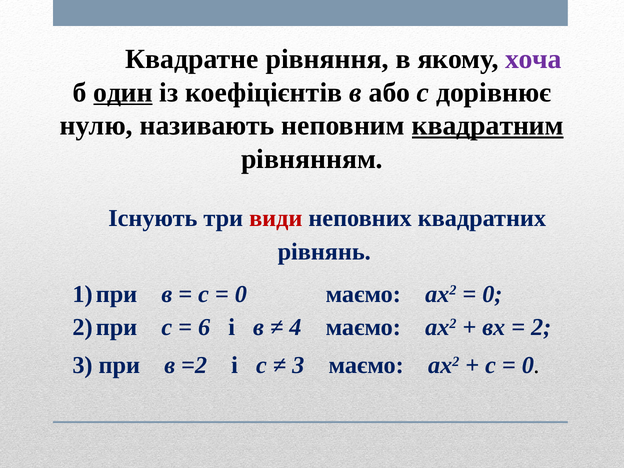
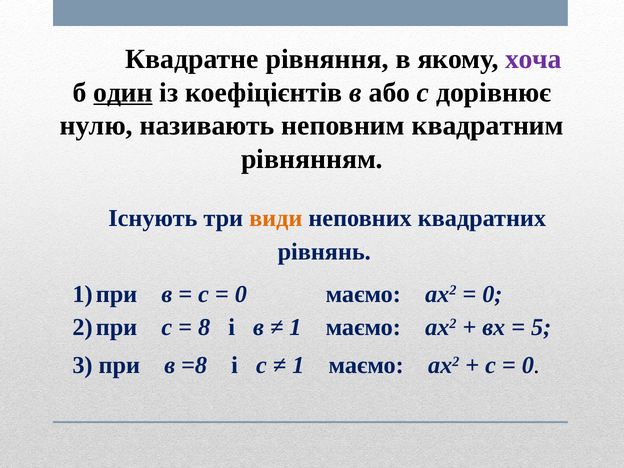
квадратним underline: present -> none (488, 126)
види colour: red -> orange (276, 218)
6: 6 -> 8 (204, 327)
4: 4 -> 1 (295, 327)
2: 2 -> 5 (541, 327)
=2: =2 -> =8 (194, 365)
3: 3 -> 1 (298, 365)
